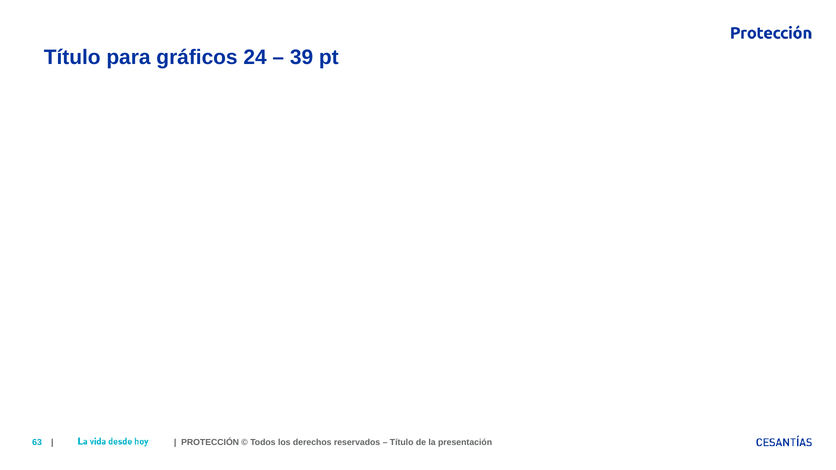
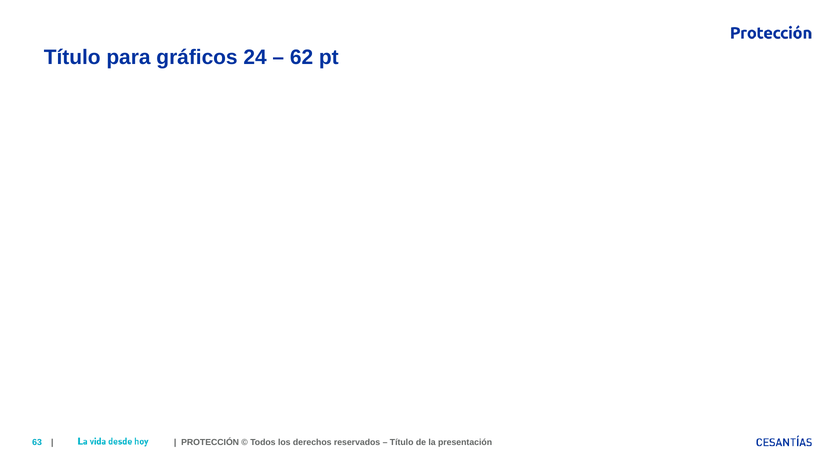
39: 39 -> 62 (302, 57)
